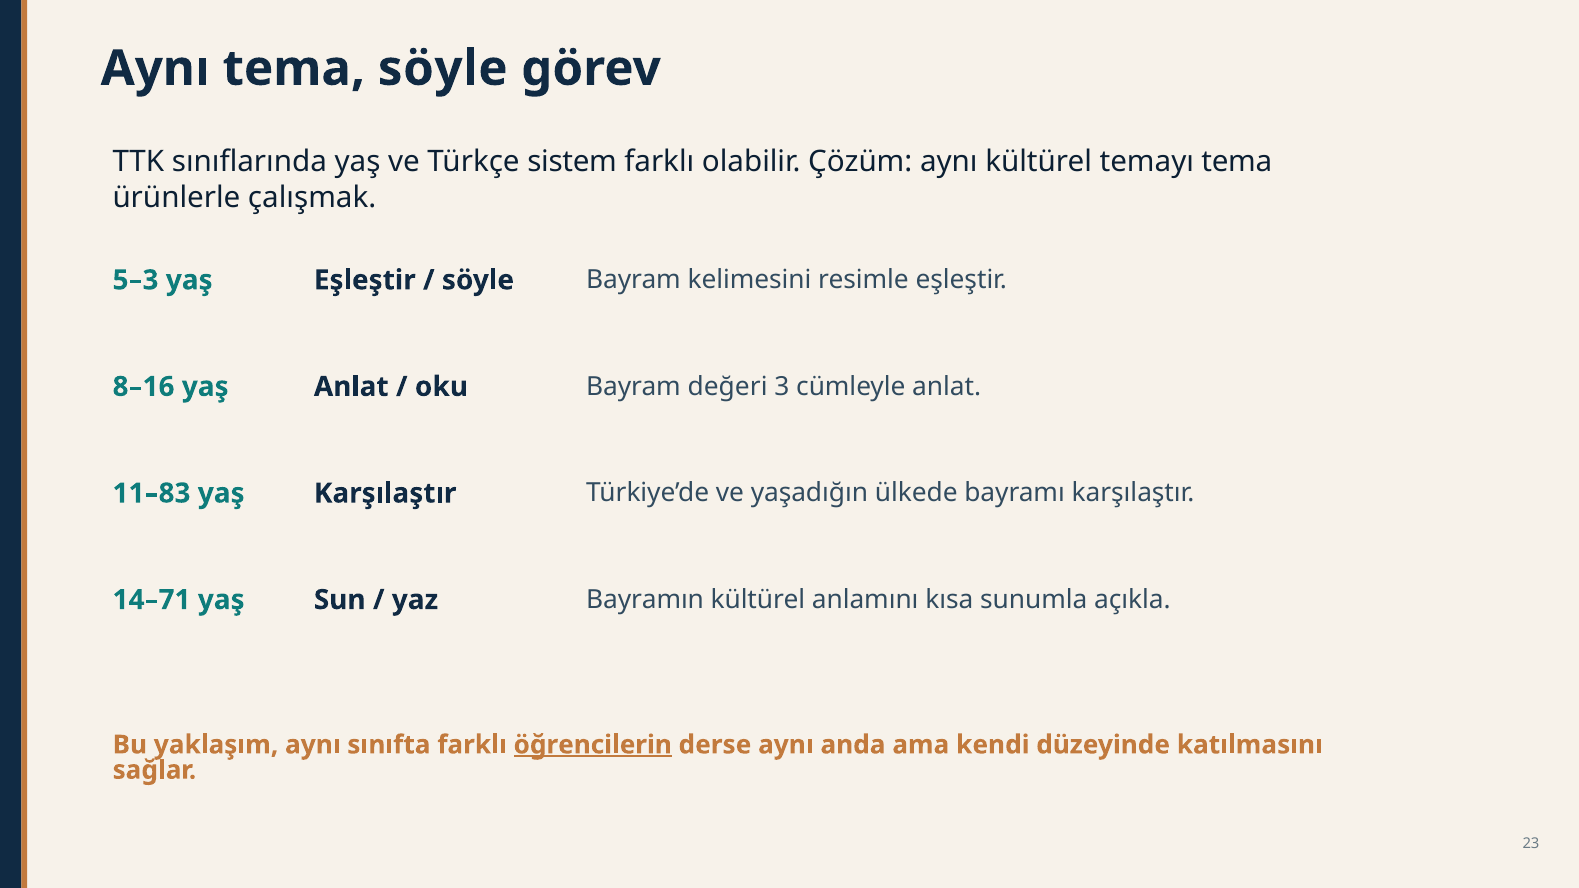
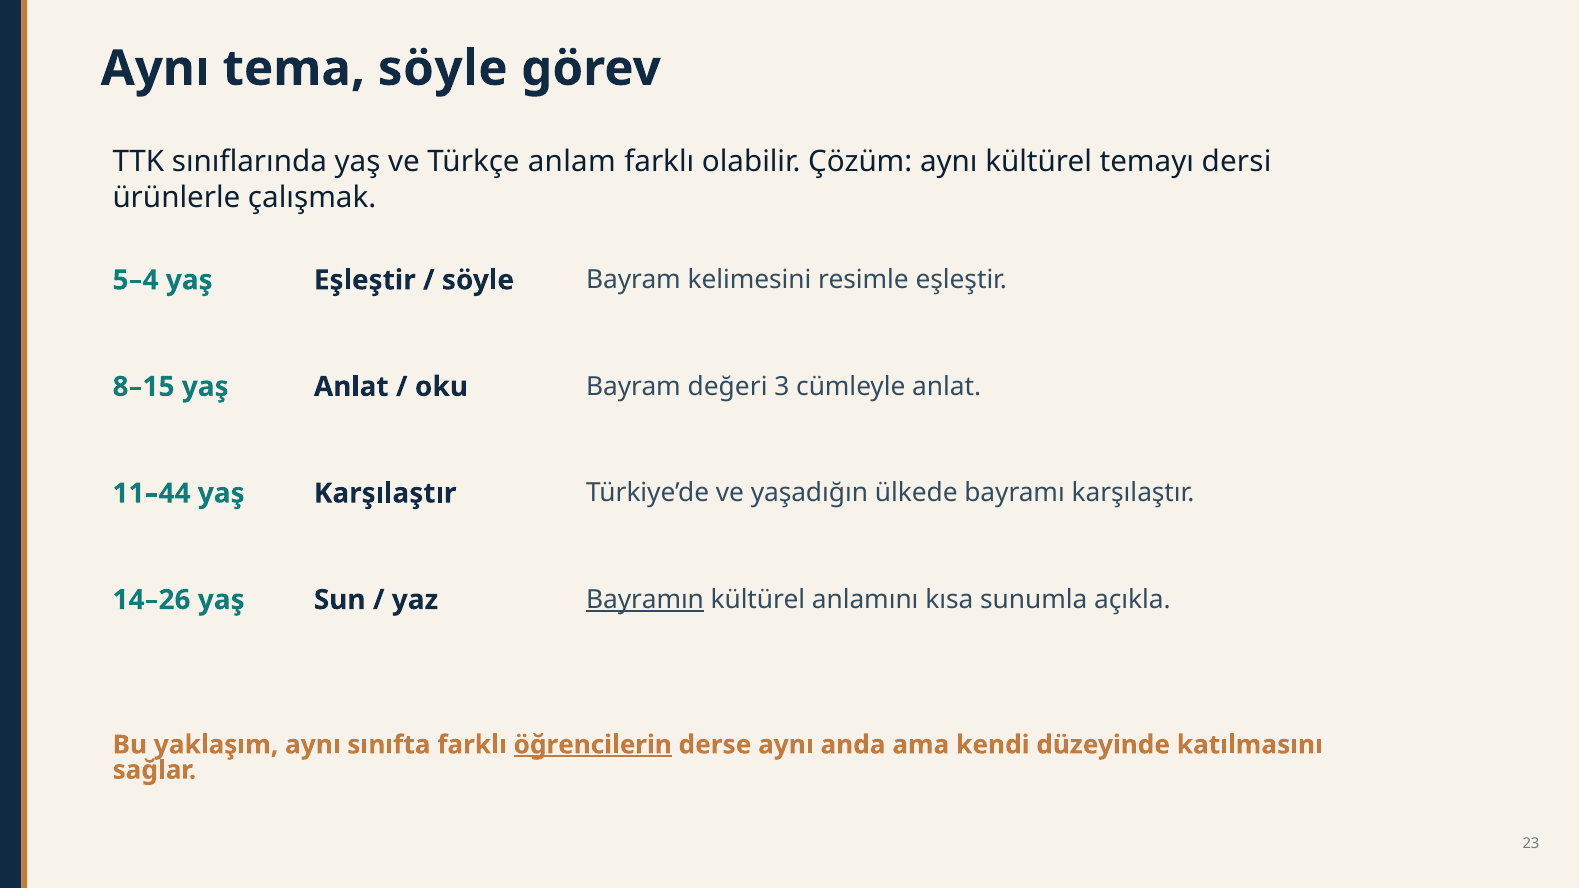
sistem: sistem -> anlam (572, 162)
temayı tema: tema -> dersi (1237, 162)
5–3: 5–3 -> 5–4 (136, 280)
8–16: 8–16 -> 8–15 (144, 387)
11–83: 11–83 -> 11–44 (152, 493)
14–71: 14–71 -> 14–26 (152, 600)
Bayramın underline: none -> present (645, 600)
